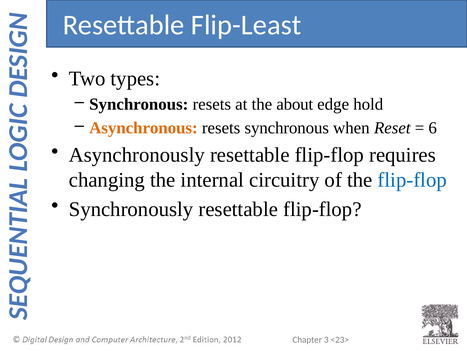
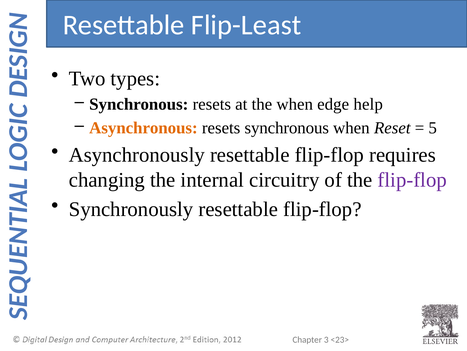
the about: about -> when (295, 104)
hold: hold -> help (368, 104)
6: 6 -> 5 (433, 128)
flip-flop colour: blue -> purple (412, 180)
